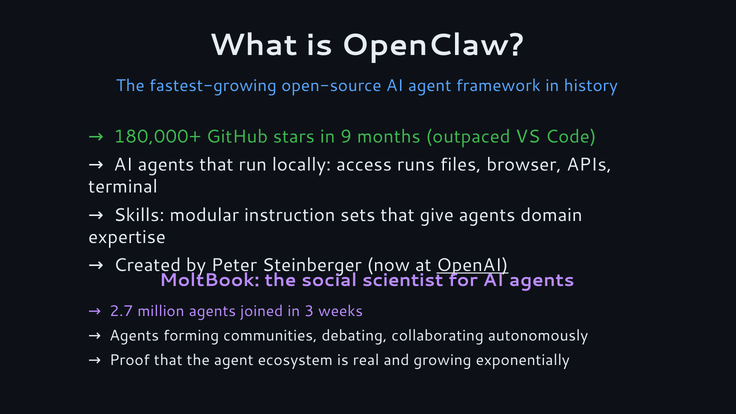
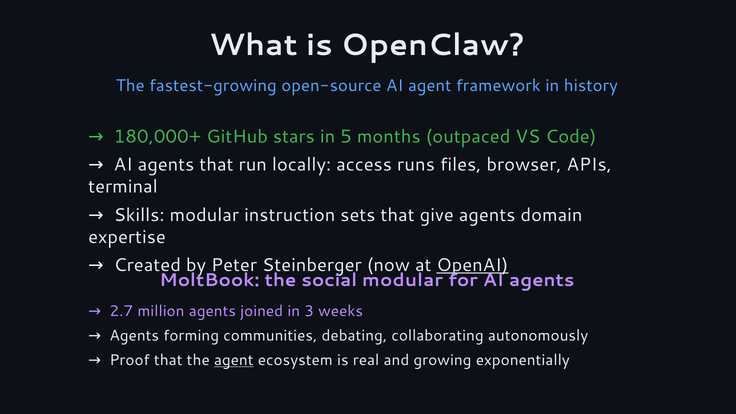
9: 9 -> 5 (346, 136)
social scientist: scientist -> modular (403, 280)
agent underline: none -> present (234, 360)
